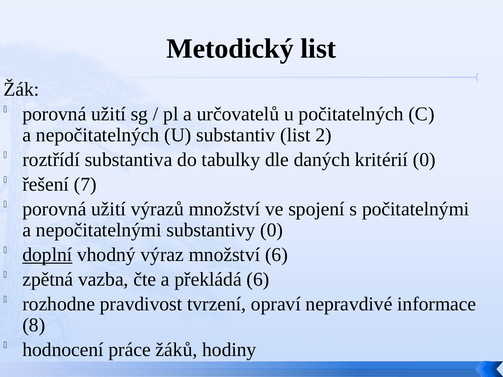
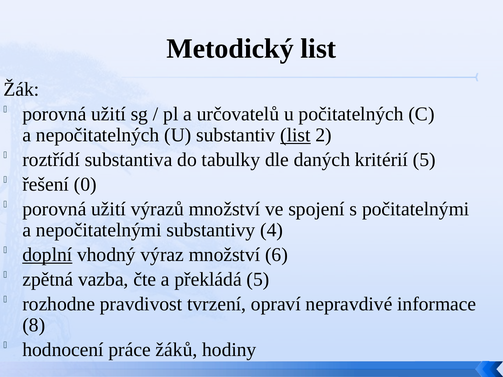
list underline: none -> present (295, 135)
kritérií 0: 0 -> 5 (424, 160)
7: 7 -> 0 (85, 184)
substantivy 0: 0 -> 4 (272, 230)
překládá 6: 6 -> 5 (258, 280)
